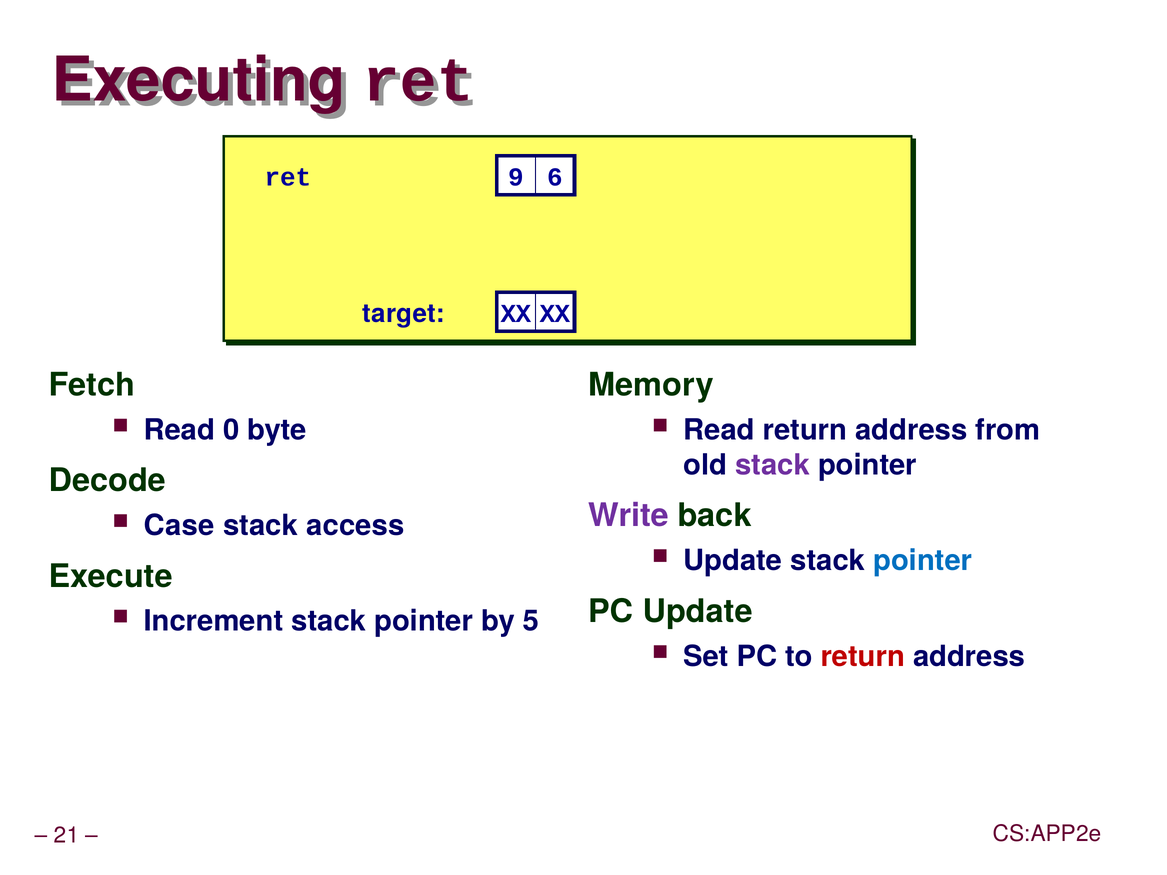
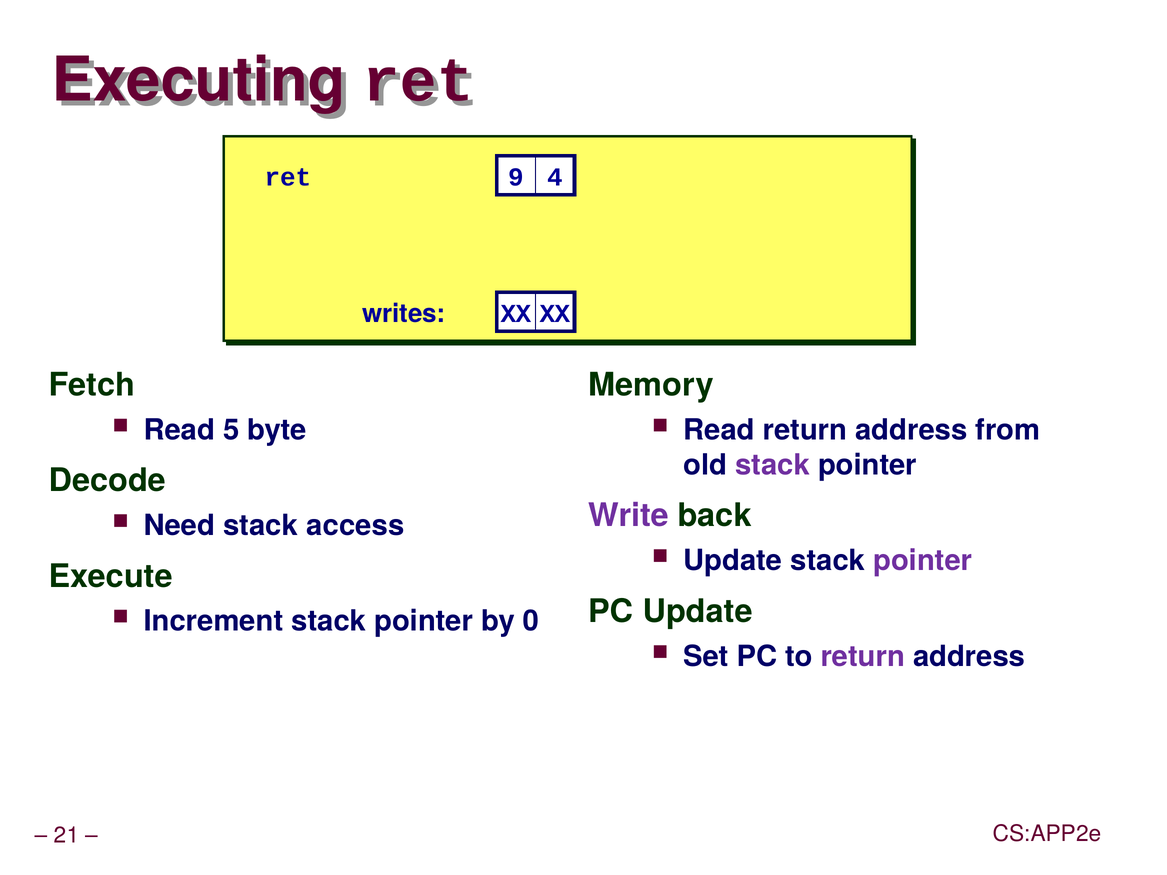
6: 6 -> 4 (555, 177)
target: target -> writes (404, 313)
0: 0 -> 5 (231, 430)
Case: Case -> Need (179, 526)
pointer colour: blue -> purple (923, 561)
5: 5 -> 0 (531, 621)
return colour: red -> purple (863, 656)
